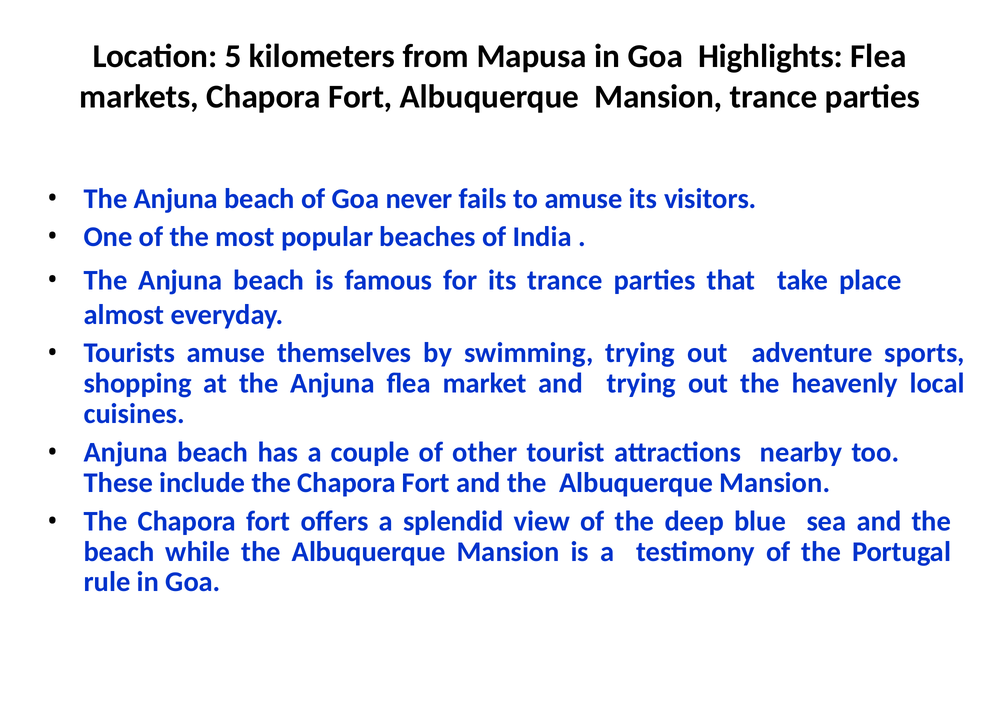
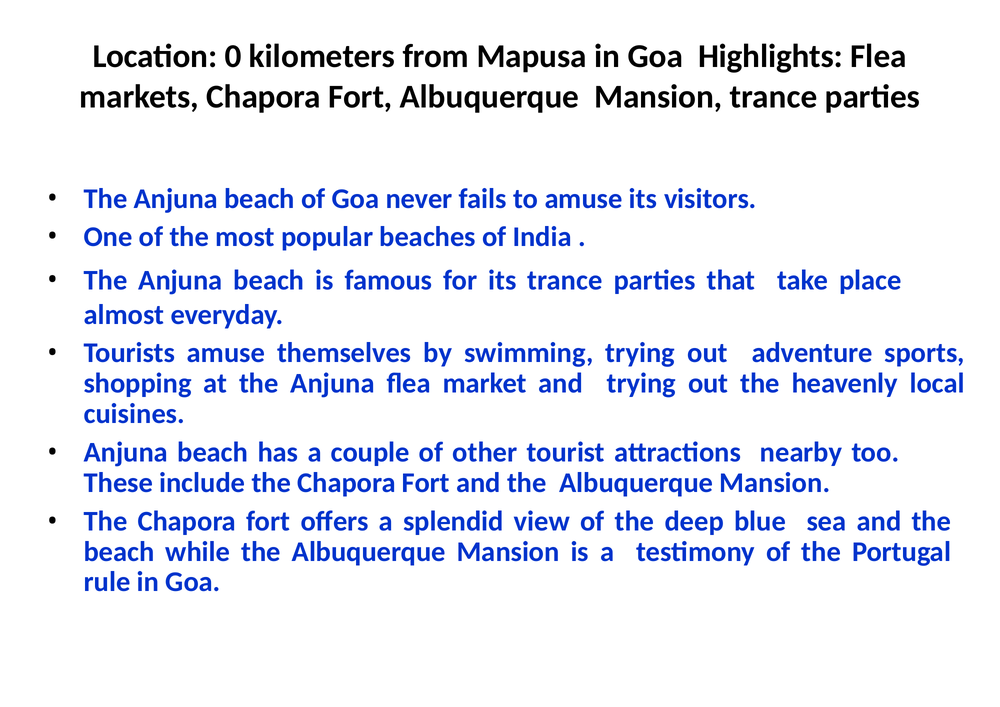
5: 5 -> 0 (233, 56)
